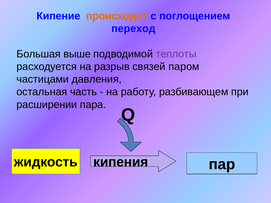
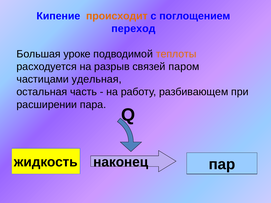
выше: выше -> уроке (77, 54)
теплоты colour: purple -> orange (176, 54)
давления: давления -> удельная (97, 79)
кипения: кипения -> наконец (121, 162)
